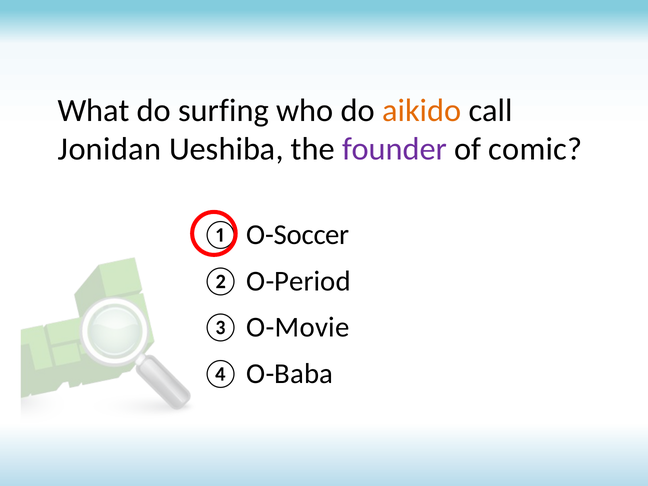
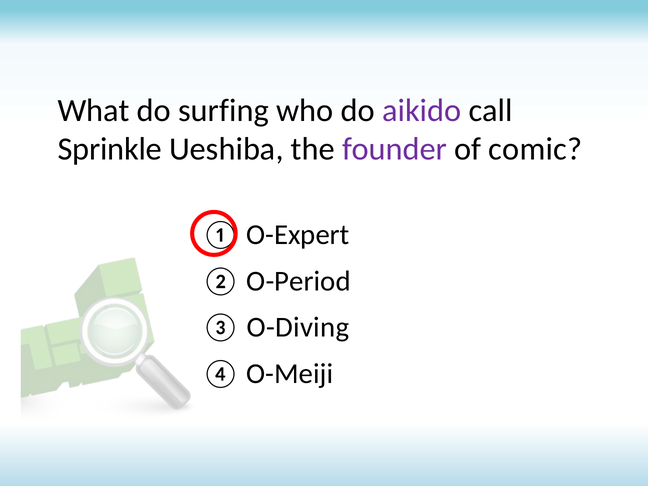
aikido colour: orange -> purple (422, 110)
Jonidan: Jonidan -> Sprinkle (110, 149)
O-Soccer: O-Soccer -> O-Expert (298, 235)
O-Movie: O-Movie -> O-Diving (298, 327)
O-Baba: O-Baba -> O-Meiji (290, 374)
